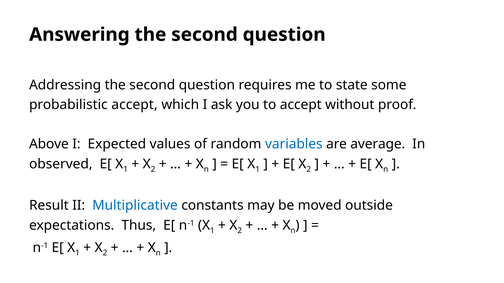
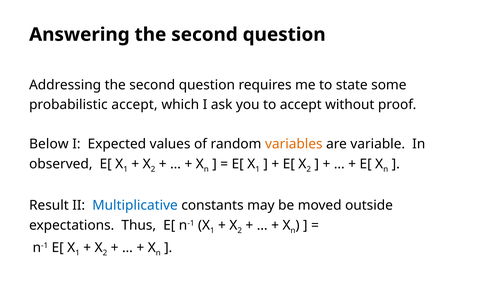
Above: Above -> Below (49, 144)
variables colour: blue -> orange (294, 144)
average: average -> variable (378, 144)
